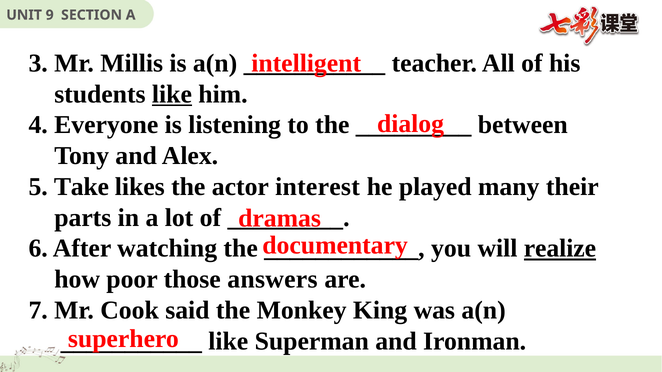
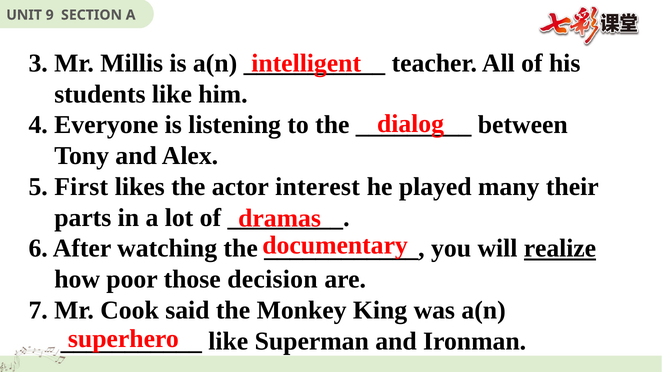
like underline: present -> none (172, 94)
Take: Take -> First (81, 187)
answers: answers -> decision (272, 280)
